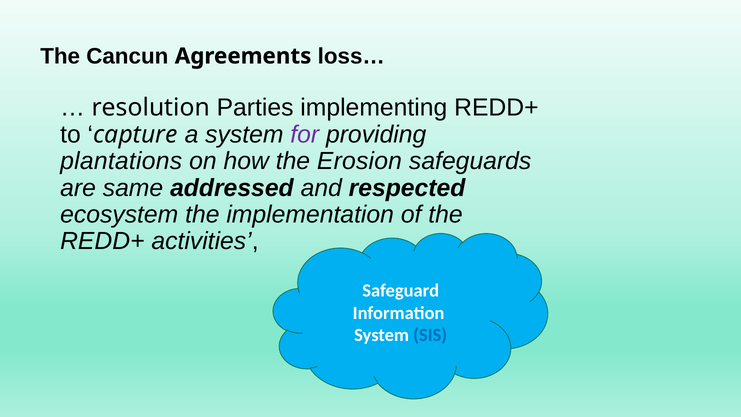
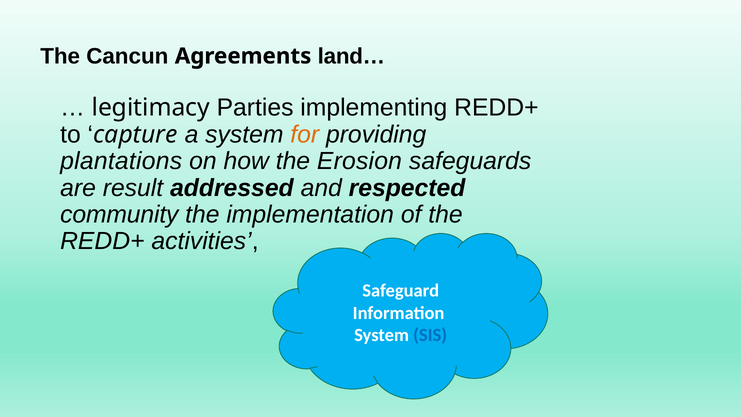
loss…: loss… -> land… (351, 56)
resolution: resolution -> legitimacy (151, 108)
for colour: purple -> orange (305, 134)
same: same -> result (133, 188)
ecosystem: ecosystem -> community (119, 214)
